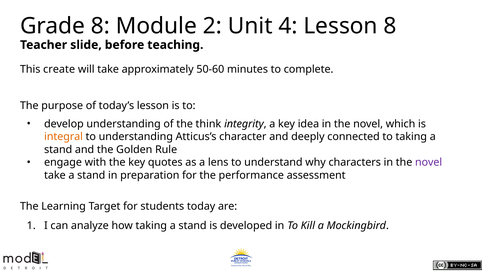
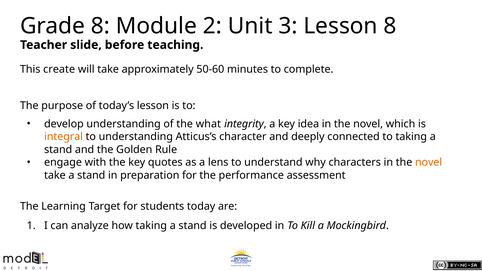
4: 4 -> 3 (288, 26)
think: think -> what (208, 124)
novel colour: purple -> orange (429, 162)
